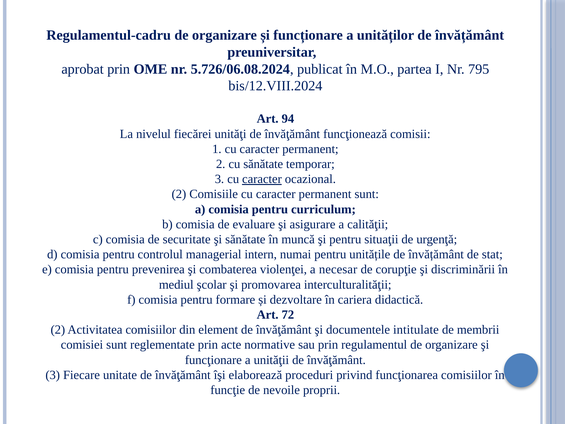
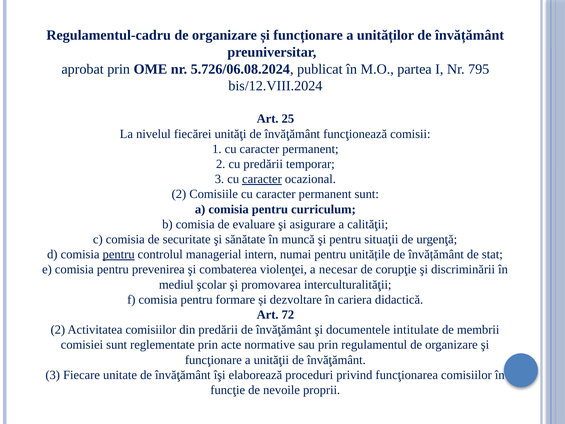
94: 94 -> 25 (288, 119)
cu sănătate: sănătate -> predării (263, 164)
pentru underline: none -> present (119, 254)
din element: element -> predării (218, 330)
